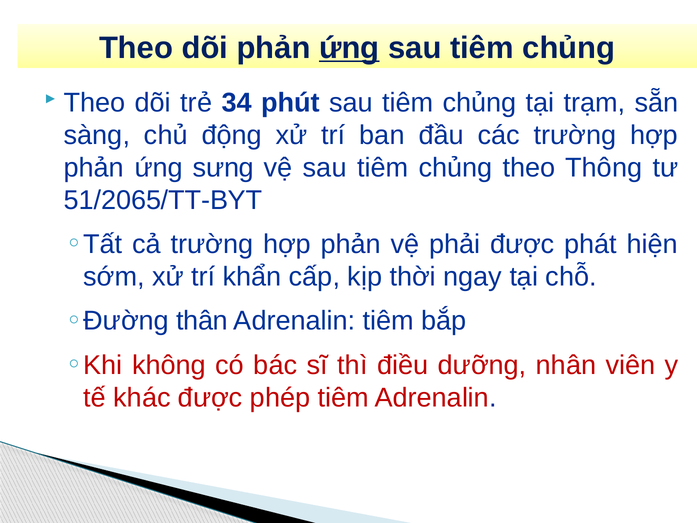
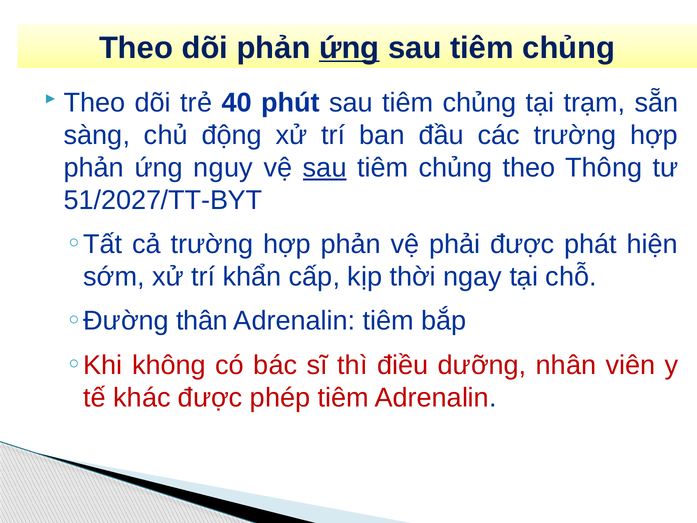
34: 34 -> 40 (237, 103)
sưng: sưng -> nguy (223, 168)
sau underline: none -> present (325, 168)
51/2065/TT-BYT: 51/2065/TT-BYT -> 51/2027/TT-BYT (163, 200)
